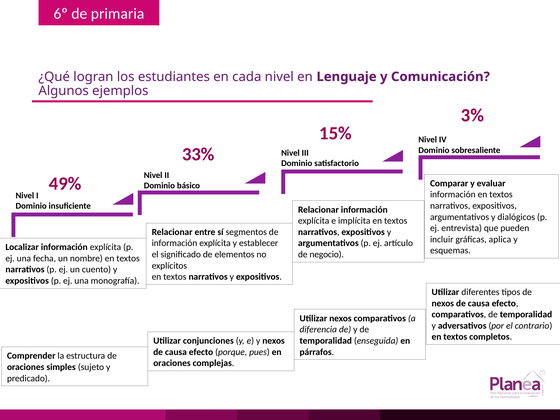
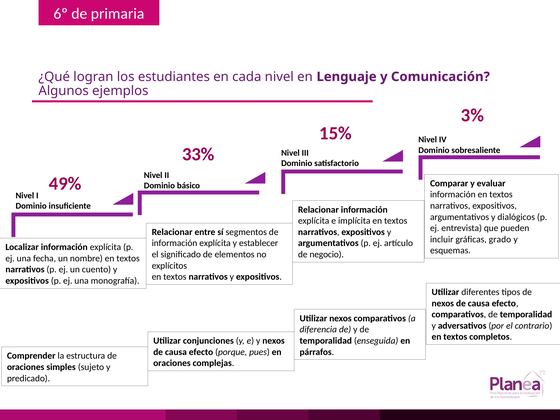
aplica: aplica -> grado (500, 239)
